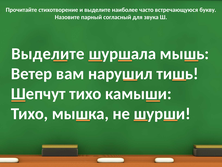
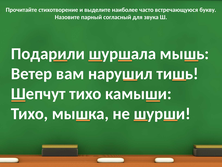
Выделите: Выделите -> Подарили (48, 54)
